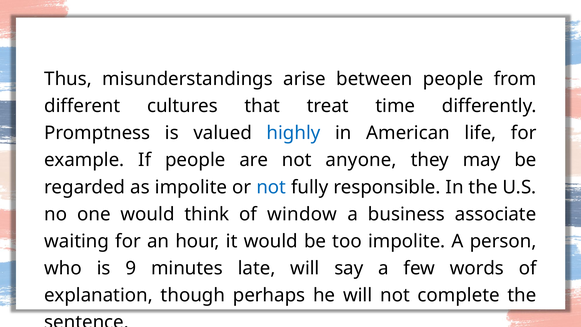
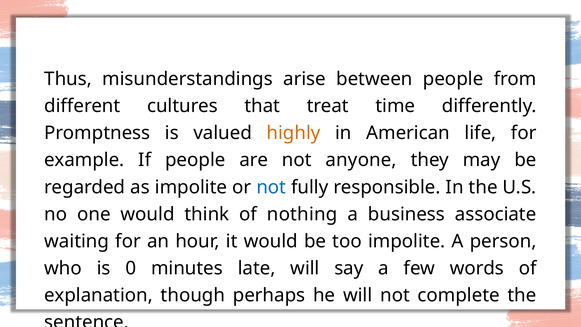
highly colour: blue -> orange (294, 133)
window: window -> nothing (302, 214)
9: 9 -> 0 (131, 268)
